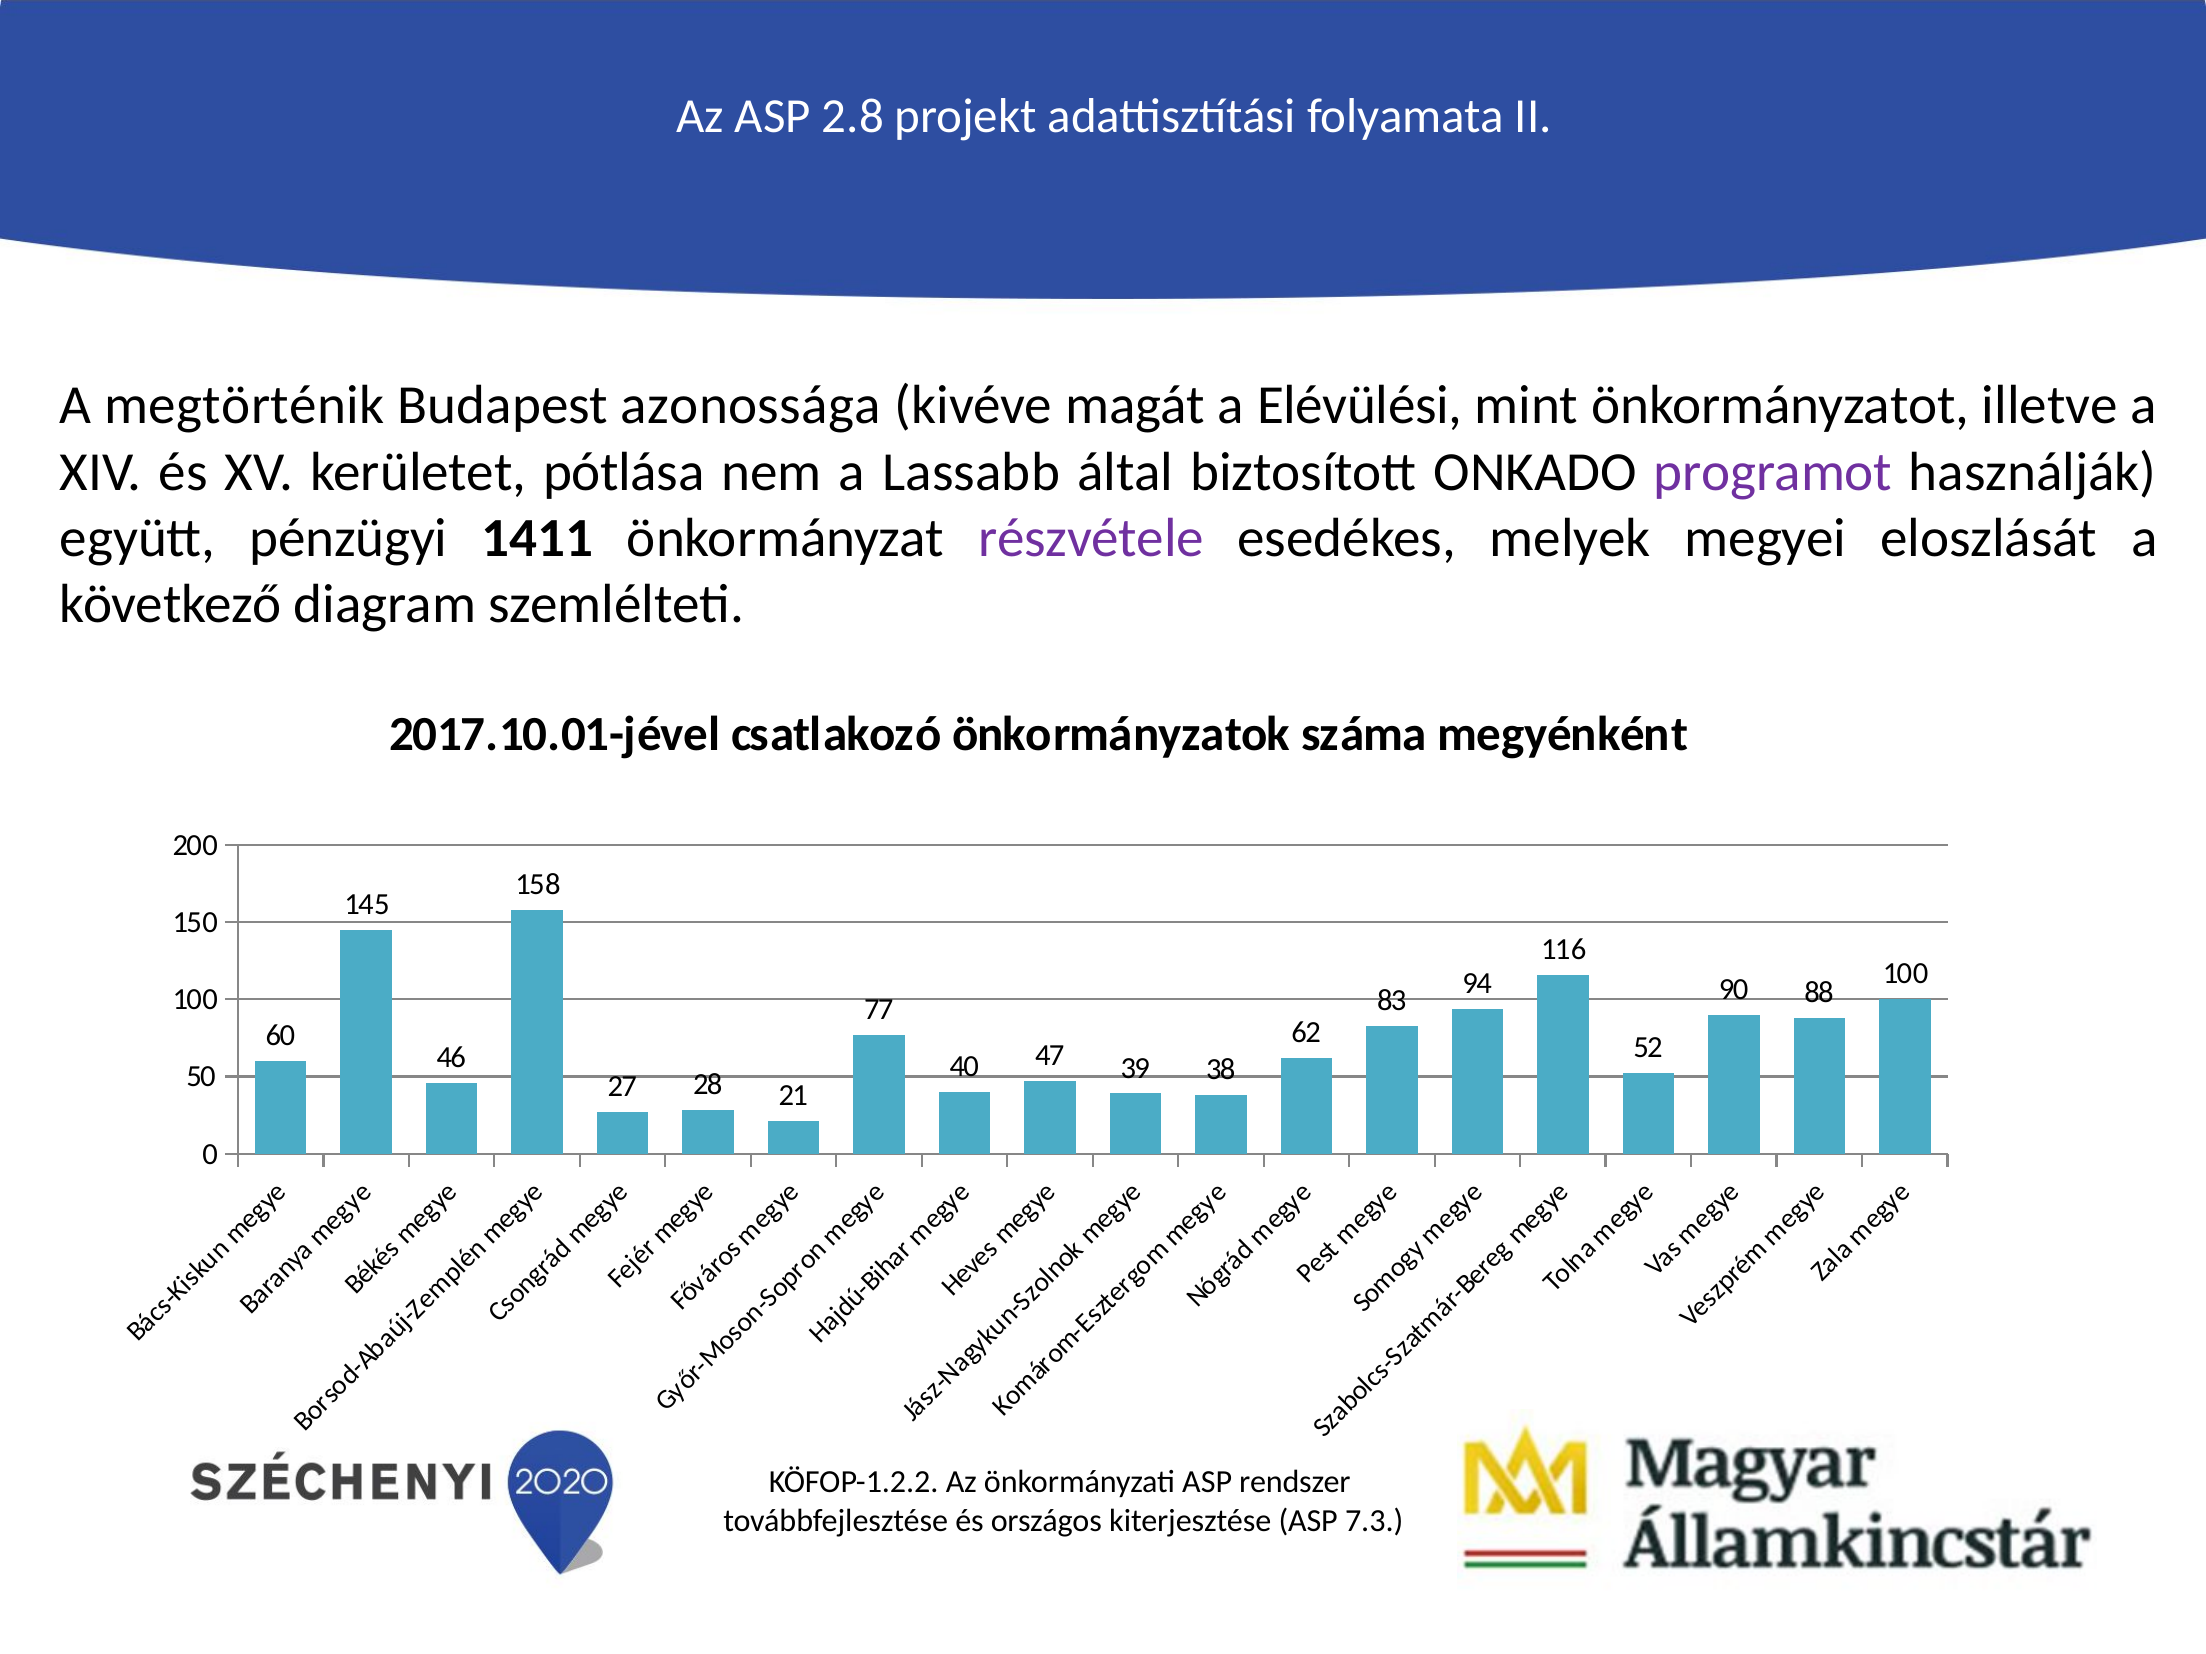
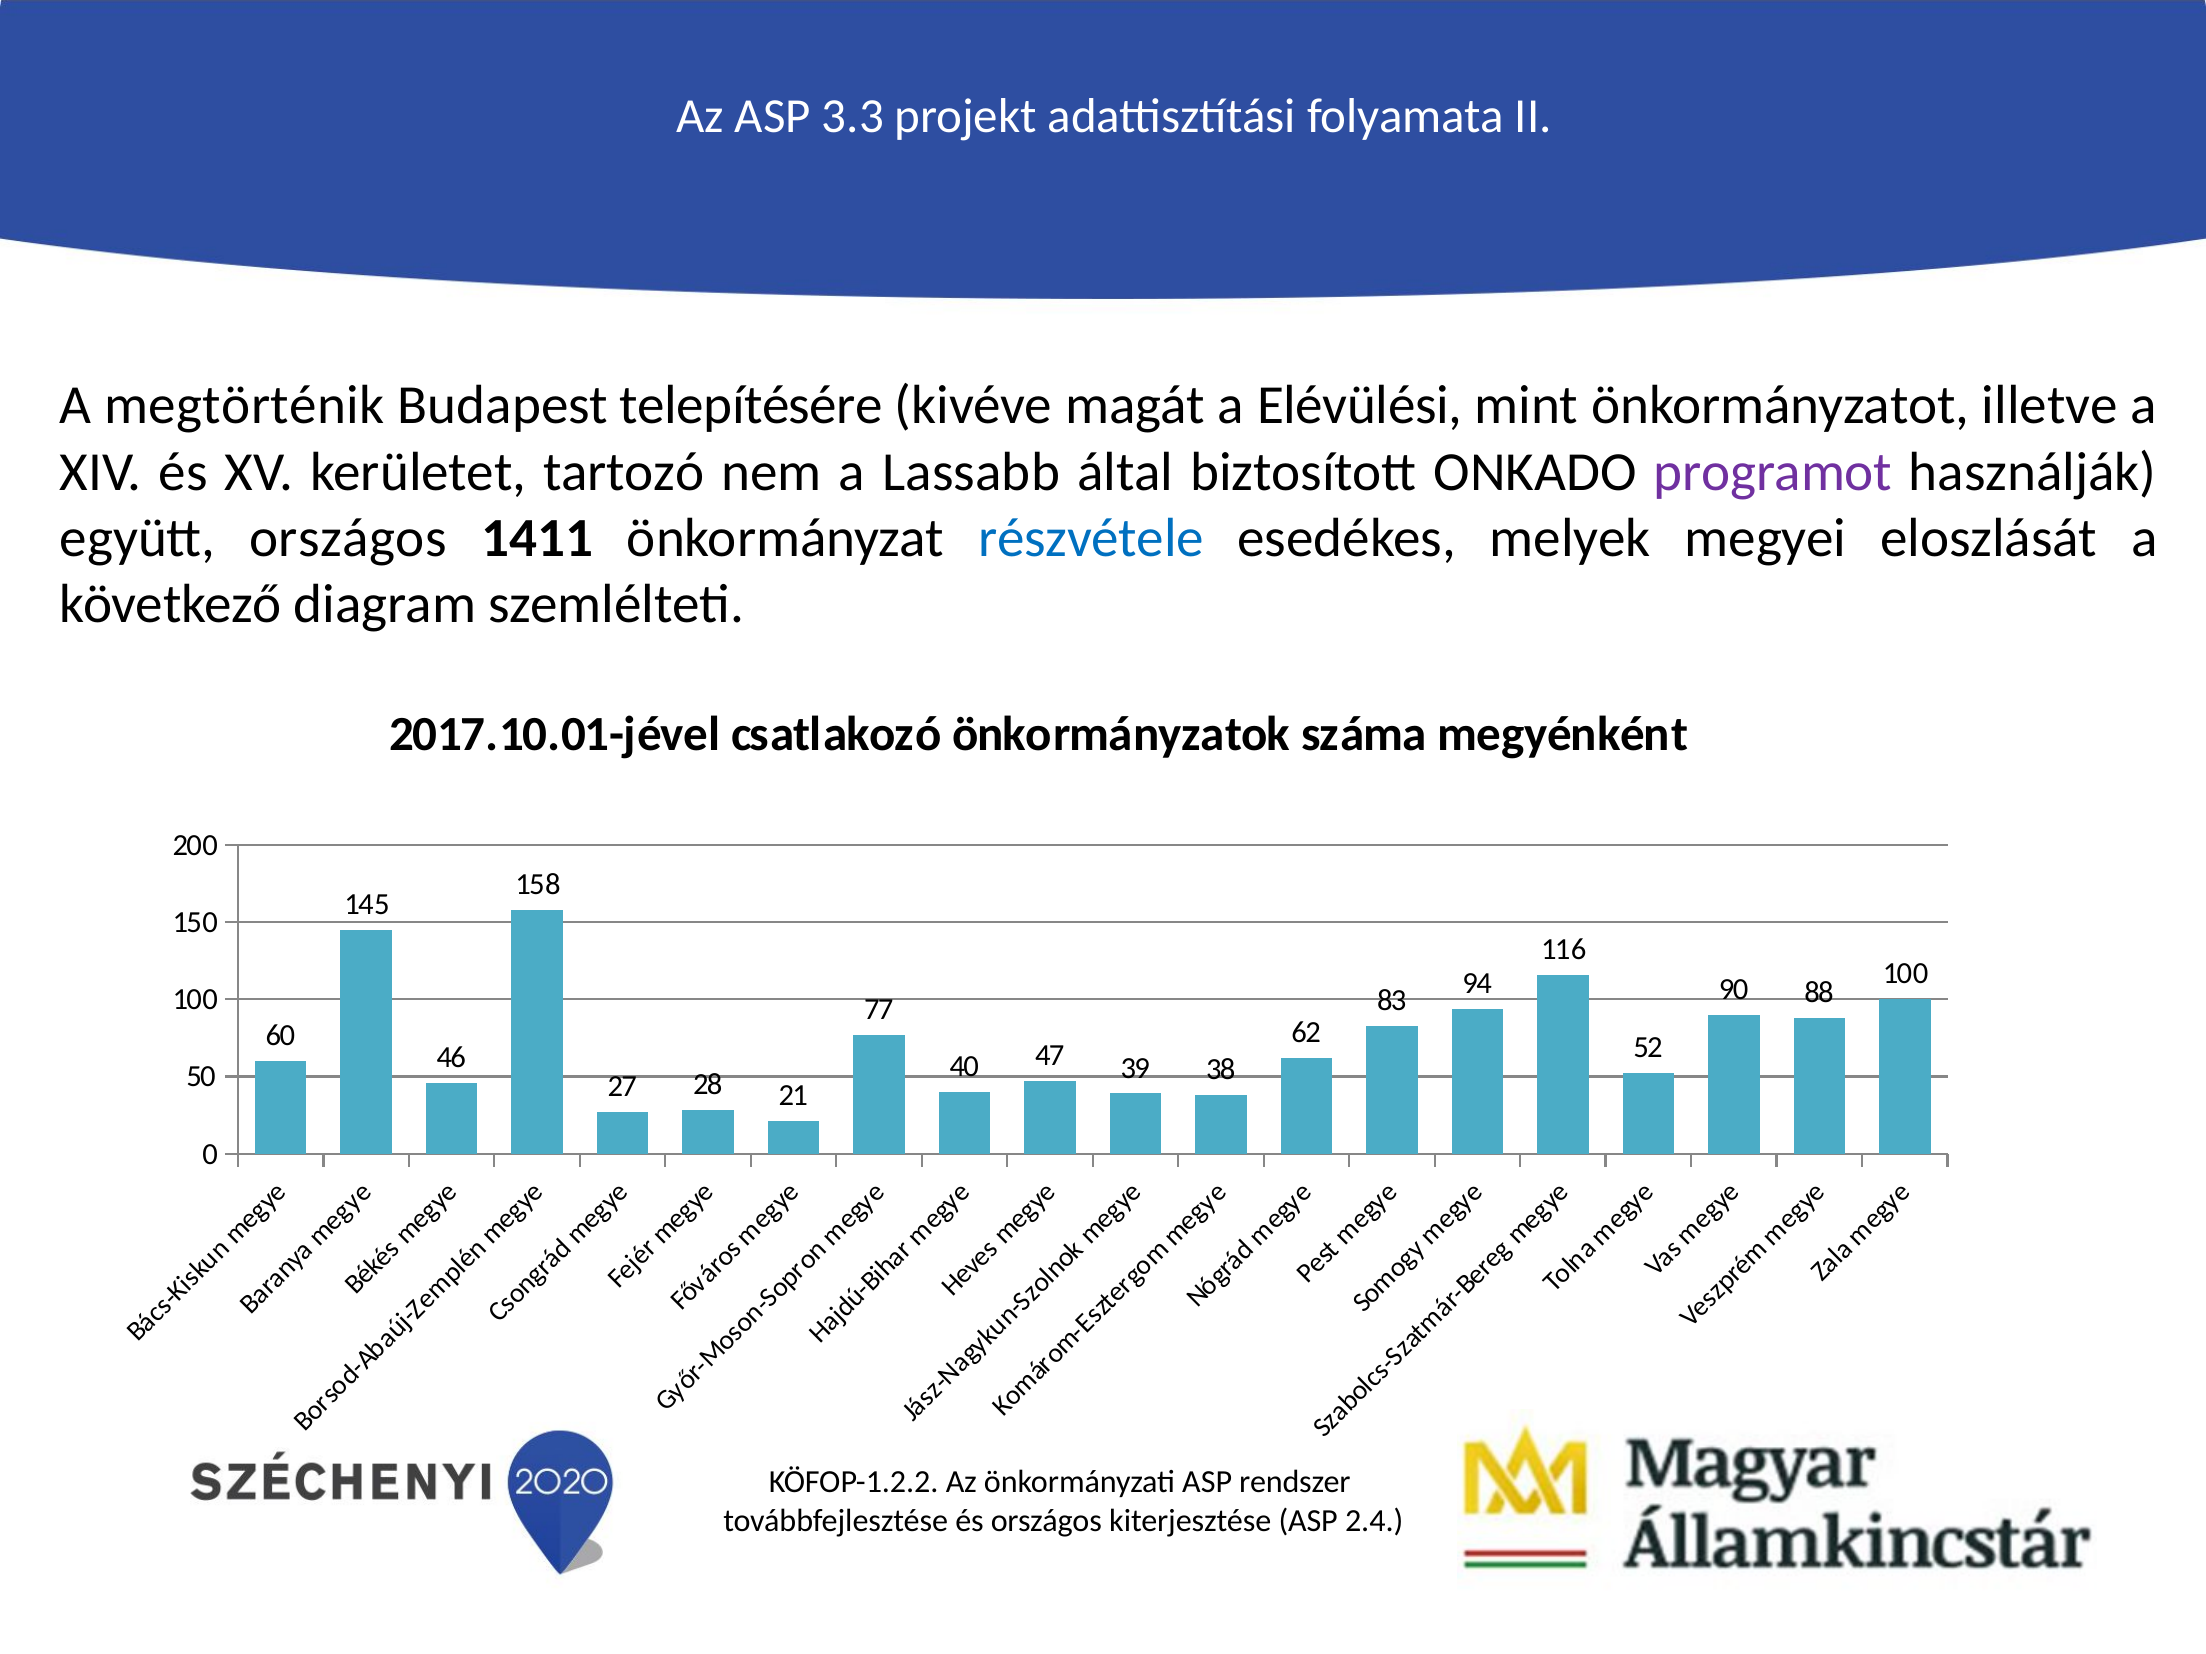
2.8: 2.8 -> 3.3 (853, 117)
azonossága: azonossága -> telepítésére (751, 406)
pótlása: pótlása -> tartozó (624, 472)
együtt pénzügyi: pénzügyi -> országos (348, 538)
részvétele colour: purple -> blue (1091, 538)
7.3: 7.3 -> 2.4 (1374, 1521)
